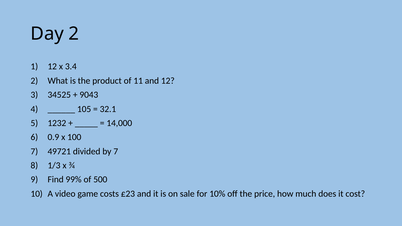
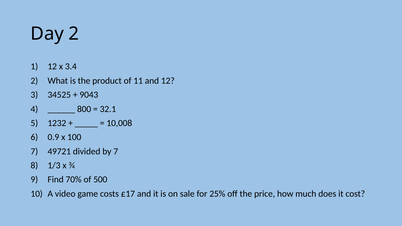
105: 105 -> 800 (84, 109)
14,000: 14,000 -> 10,008 (119, 123)
99%: 99% -> 70% (74, 180)
£23: £23 -> £17 (128, 194)
10%: 10% -> 25% (217, 194)
